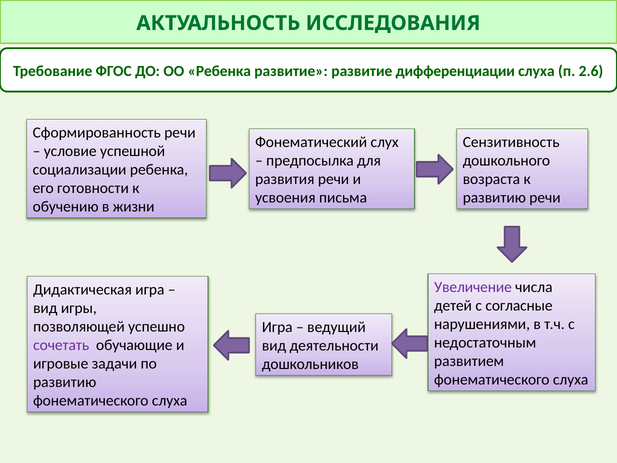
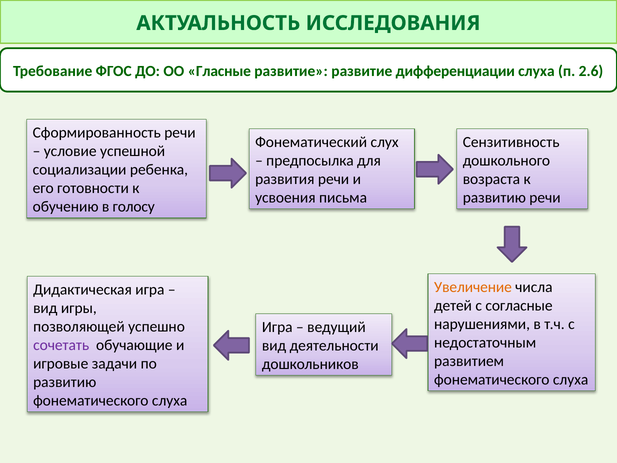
ОО Ребенка: Ребенка -> Гласные (219, 71)
жизни: жизни -> голосу (134, 207)
Увеличение colour: purple -> orange (473, 287)
